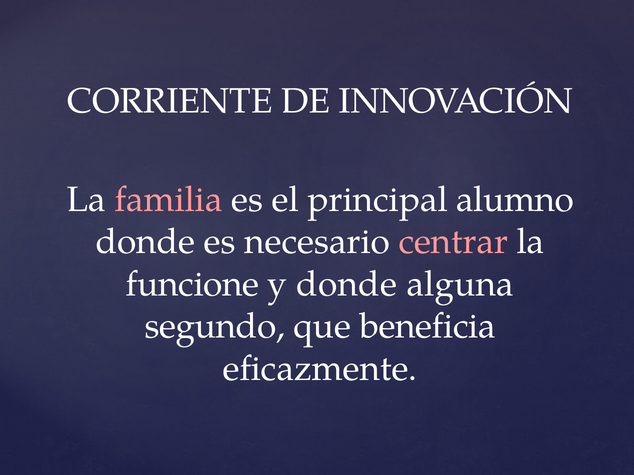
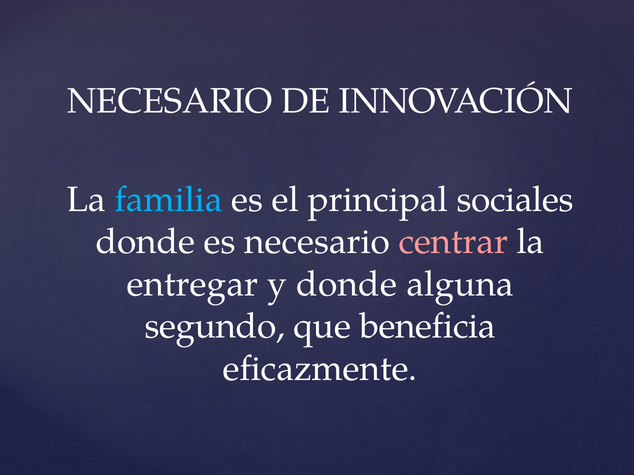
CORRIENTE: CORRIENTE -> NECESARIO (170, 101)
familia colour: pink -> light blue (169, 200)
alumno: alumno -> sociales (515, 200)
funcione: funcione -> entregar (192, 284)
